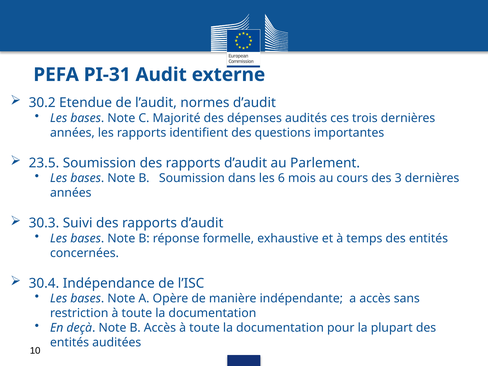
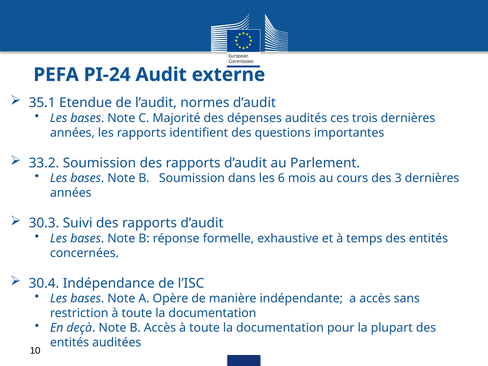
PI-31: PI-31 -> PI-24 (107, 75)
30.2: 30.2 -> 35.1 (42, 103)
23.5: 23.5 -> 33.2 (44, 163)
